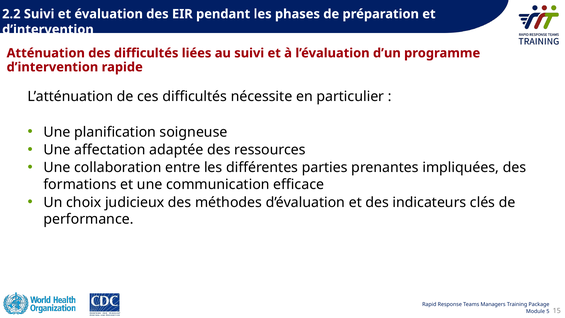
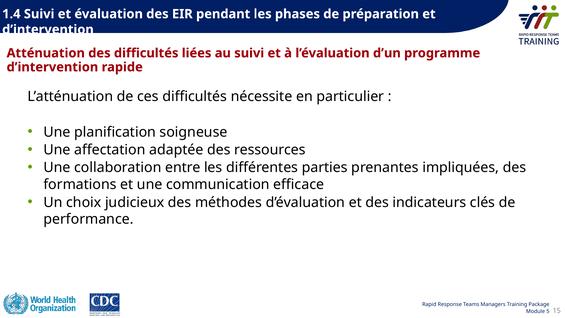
2.2: 2.2 -> 1.4 (11, 14)
